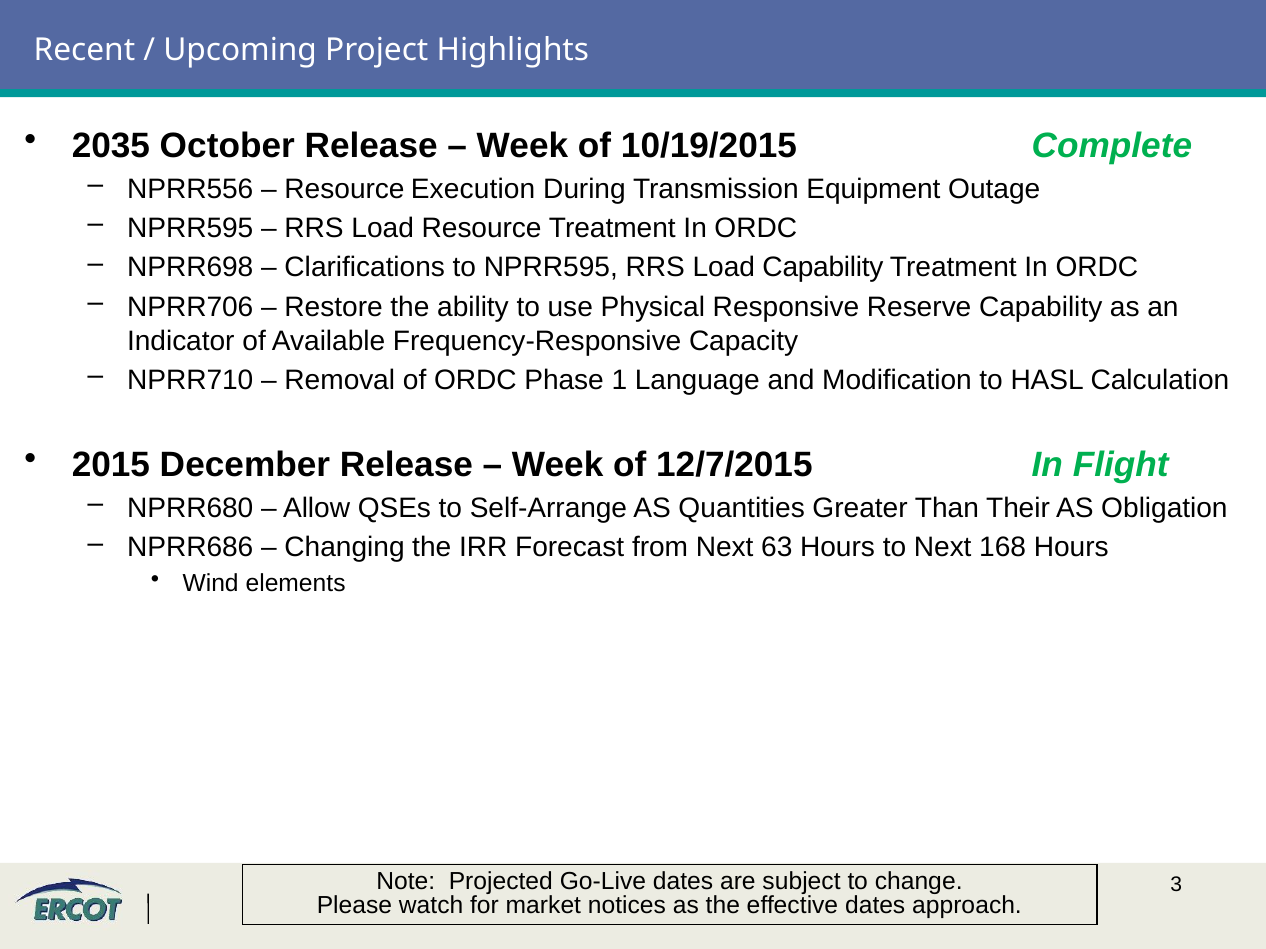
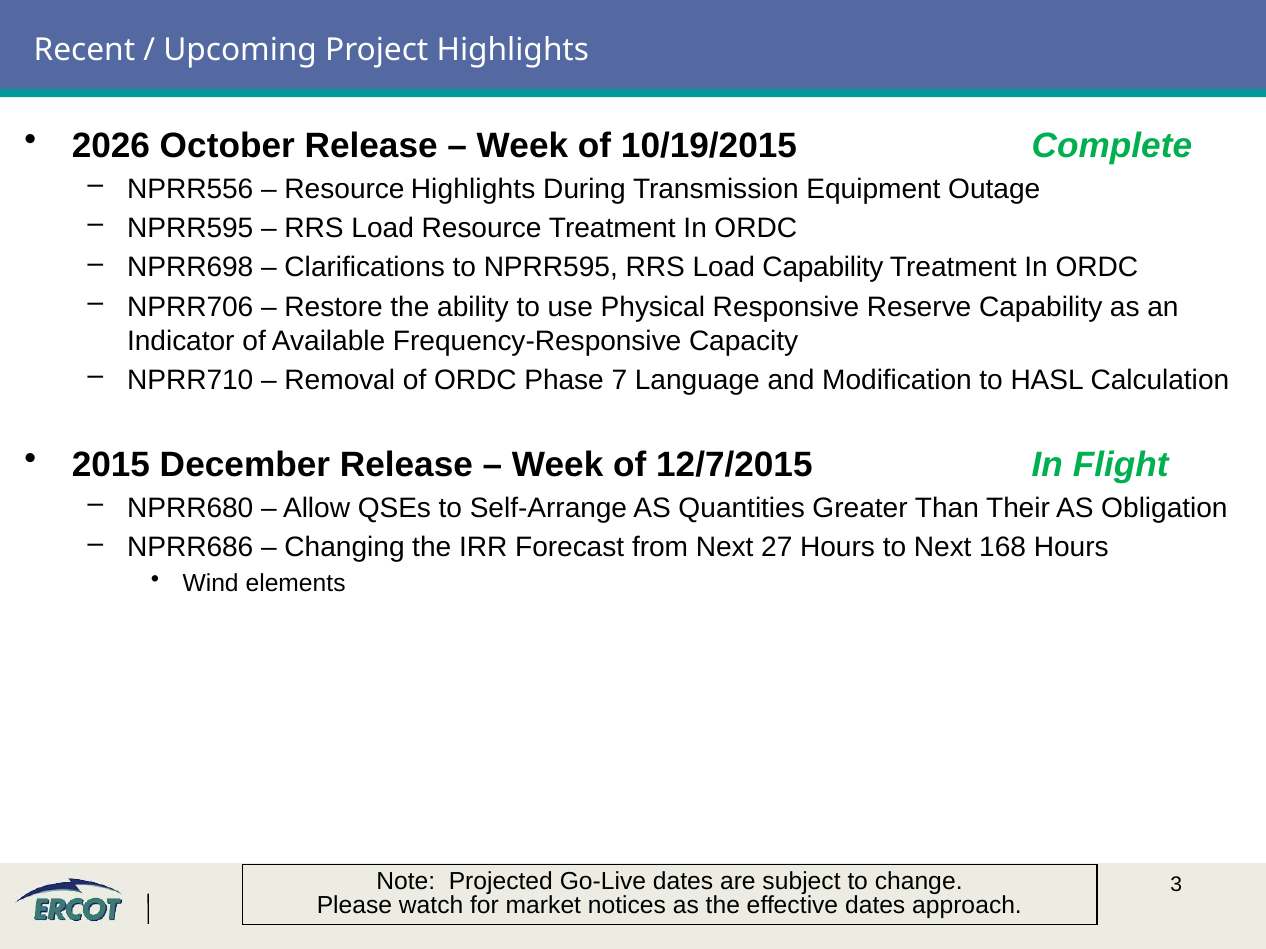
2035: 2035 -> 2026 (111, 146)
Resource Execution: Execution -> Highlights (473, 189)
1: 1 -> 7 (619, 380)
63: 63 -> 27 (777, 548)
